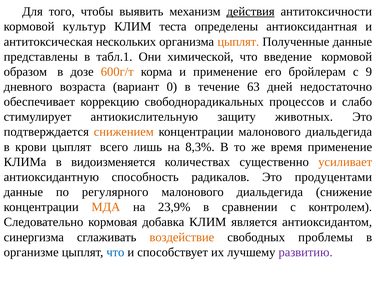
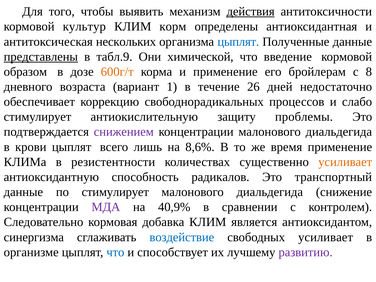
теста: теста -> корм (173, 27)
цыплят colour: orange -> blue (238, 42)
представлены underline: none -> present (41, 57)
табл.1: табл.1 -> табл.9 (114, 57)
9: 9 -> 8 (369, 72)
0: 0 -> 1 (172, 87)
63: 63 -> 26 (253, 87)
животных: животных -> проблемы (304, 117)
снижением colour: orange -> purple (124, 132)
8,3%: 8,3% -> 8,6% (200, 147)
видоизменяется: видоизменяется -> резистентности (113, 162)
продуцентами: продуцентами -> транспортный (333, 177)
по регулярного: регулярного -> стимулирует (115, 192)
МДА colour: orange -> purple (106, 207)
23,9%: 23,9% -> 40,9% (174, 207)
воздействие colour: orange -> blue (182, 237)
свободных проблемы: проблемы -> усиливает (326, 237)
